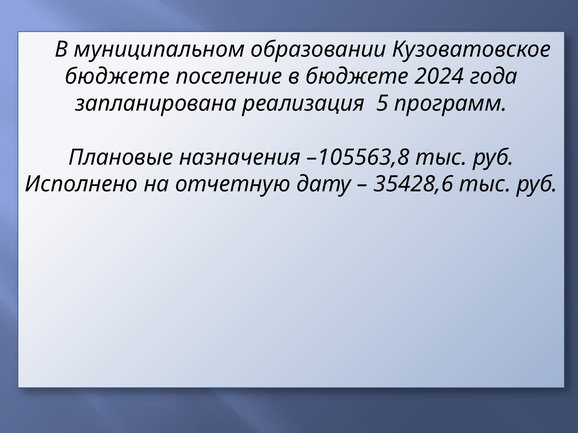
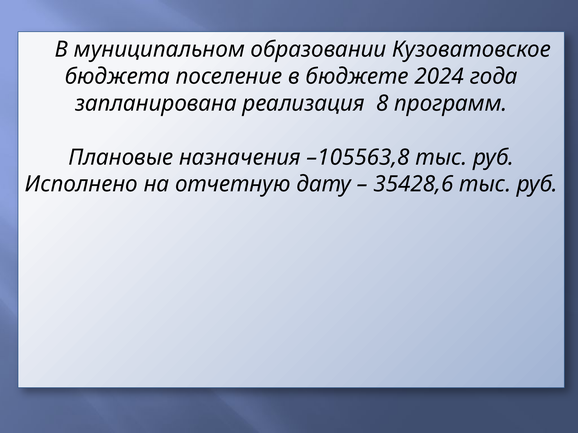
бюджете: бюджете -> бюджета (117, 76)
5: 5 -> 8 (382, 103)
